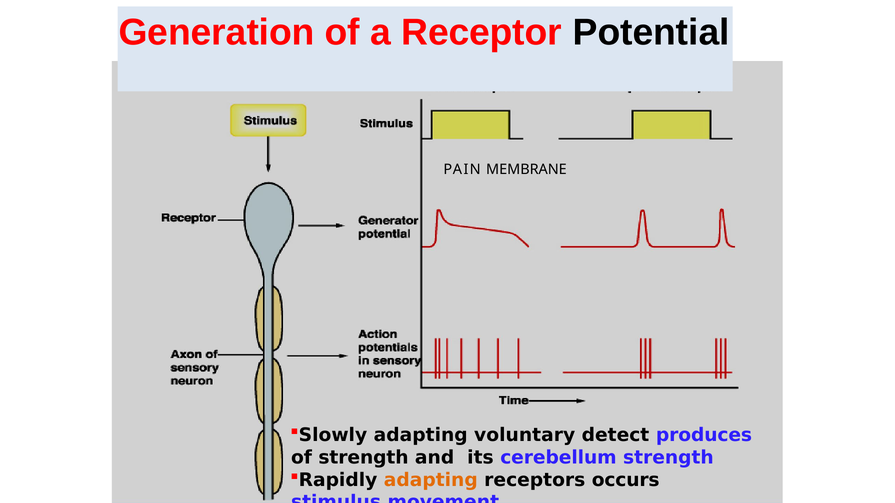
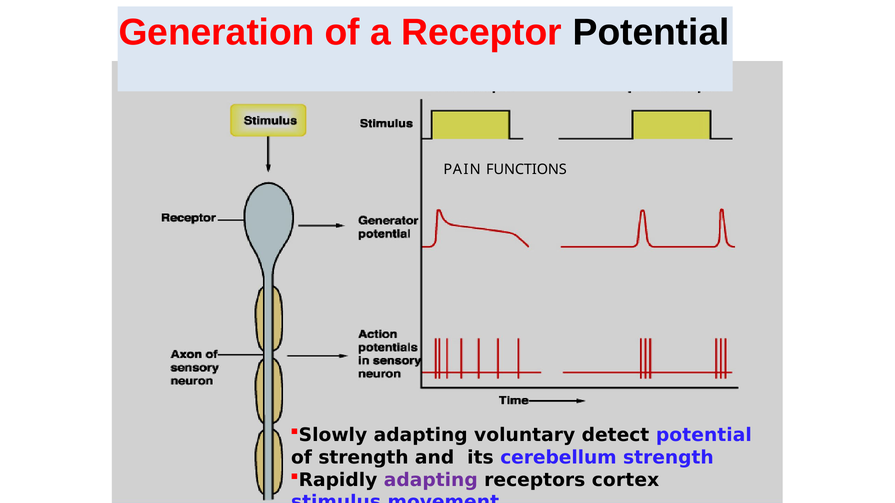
MEMBRANE: MEMBRANE -> FUNCTIONS (526, 169)
detect produces: produces -> potential (704, 436)
adapting colour: orange -> purple (431, 480)
occurs: occurs -> cortex (626, 480)
